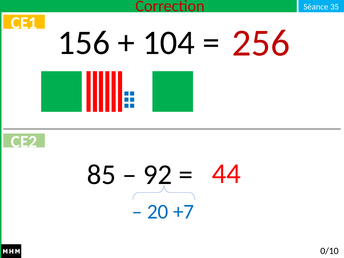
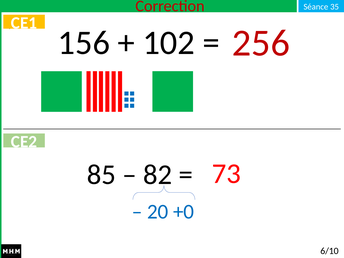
104: 104 -> 102 (169, 43)
92: 92 -> 82 (158, 175)
44: 44 -> 73 (226, 174)
+7: +7 -> +0 (184, 212)
0/10: 0/10 -> 6/10 (329, 251)
